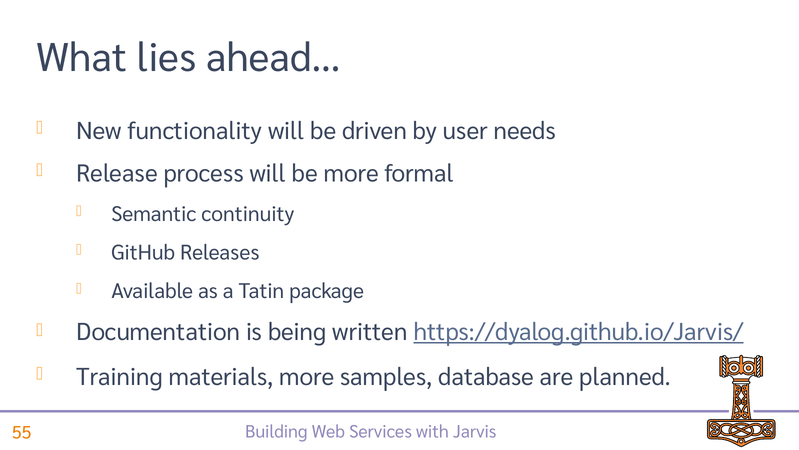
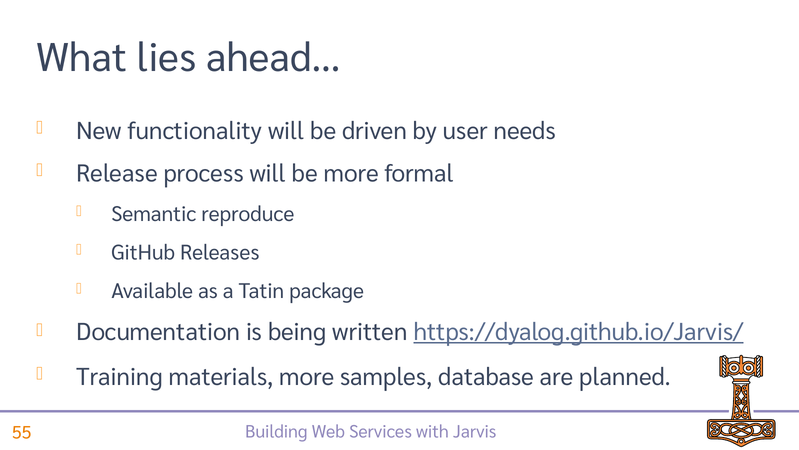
continuity: continuity -> reproduce (248, 214)
